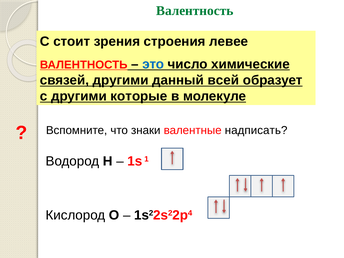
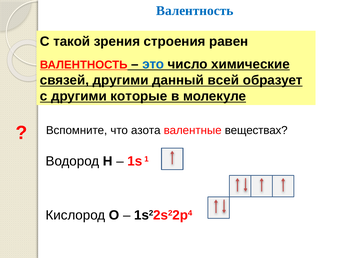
Валентность colour: green -> blue (195, 11)
стоит: стоит -> такой (72, 41)
левее: левее -> равен (229, 41)
знаки: знаки -> азота (146, 130)
надписать: надписать -> веществах (256, 130)
